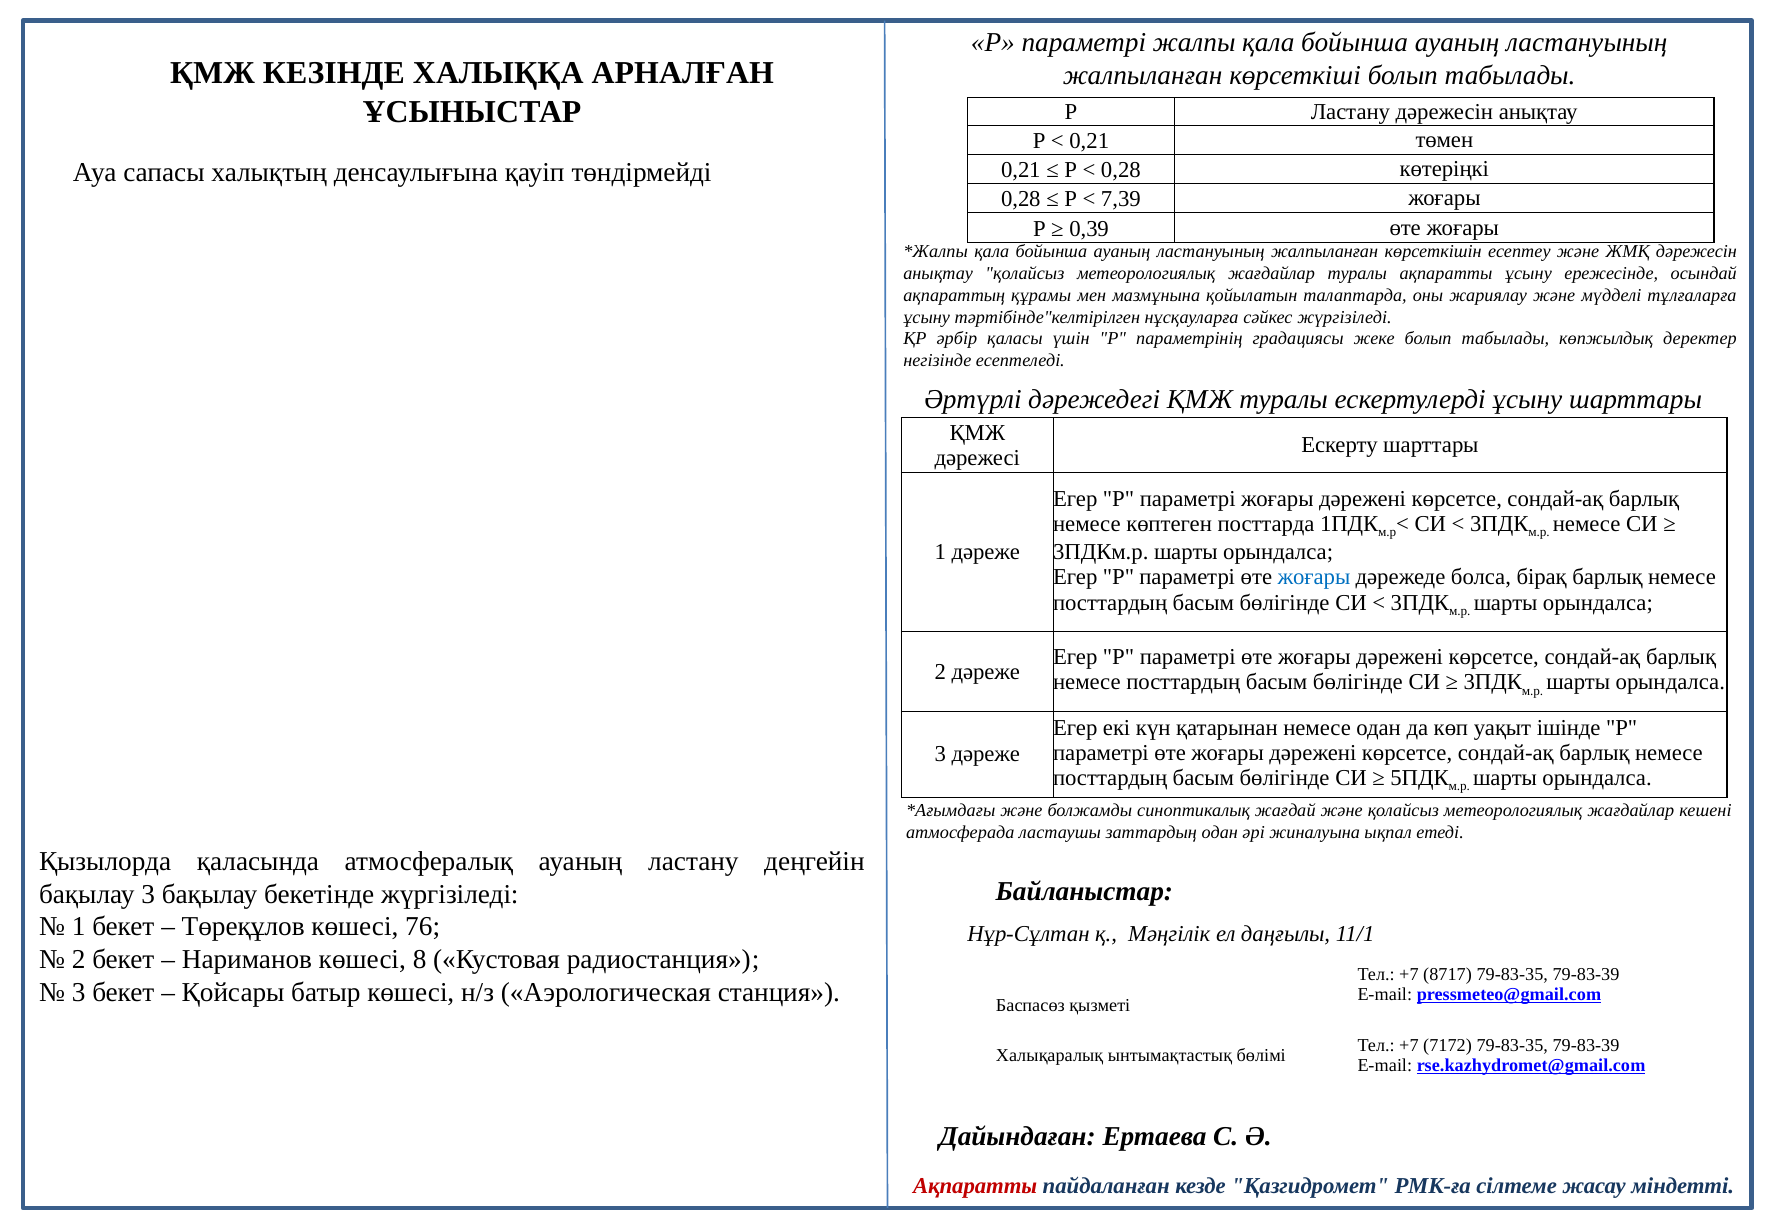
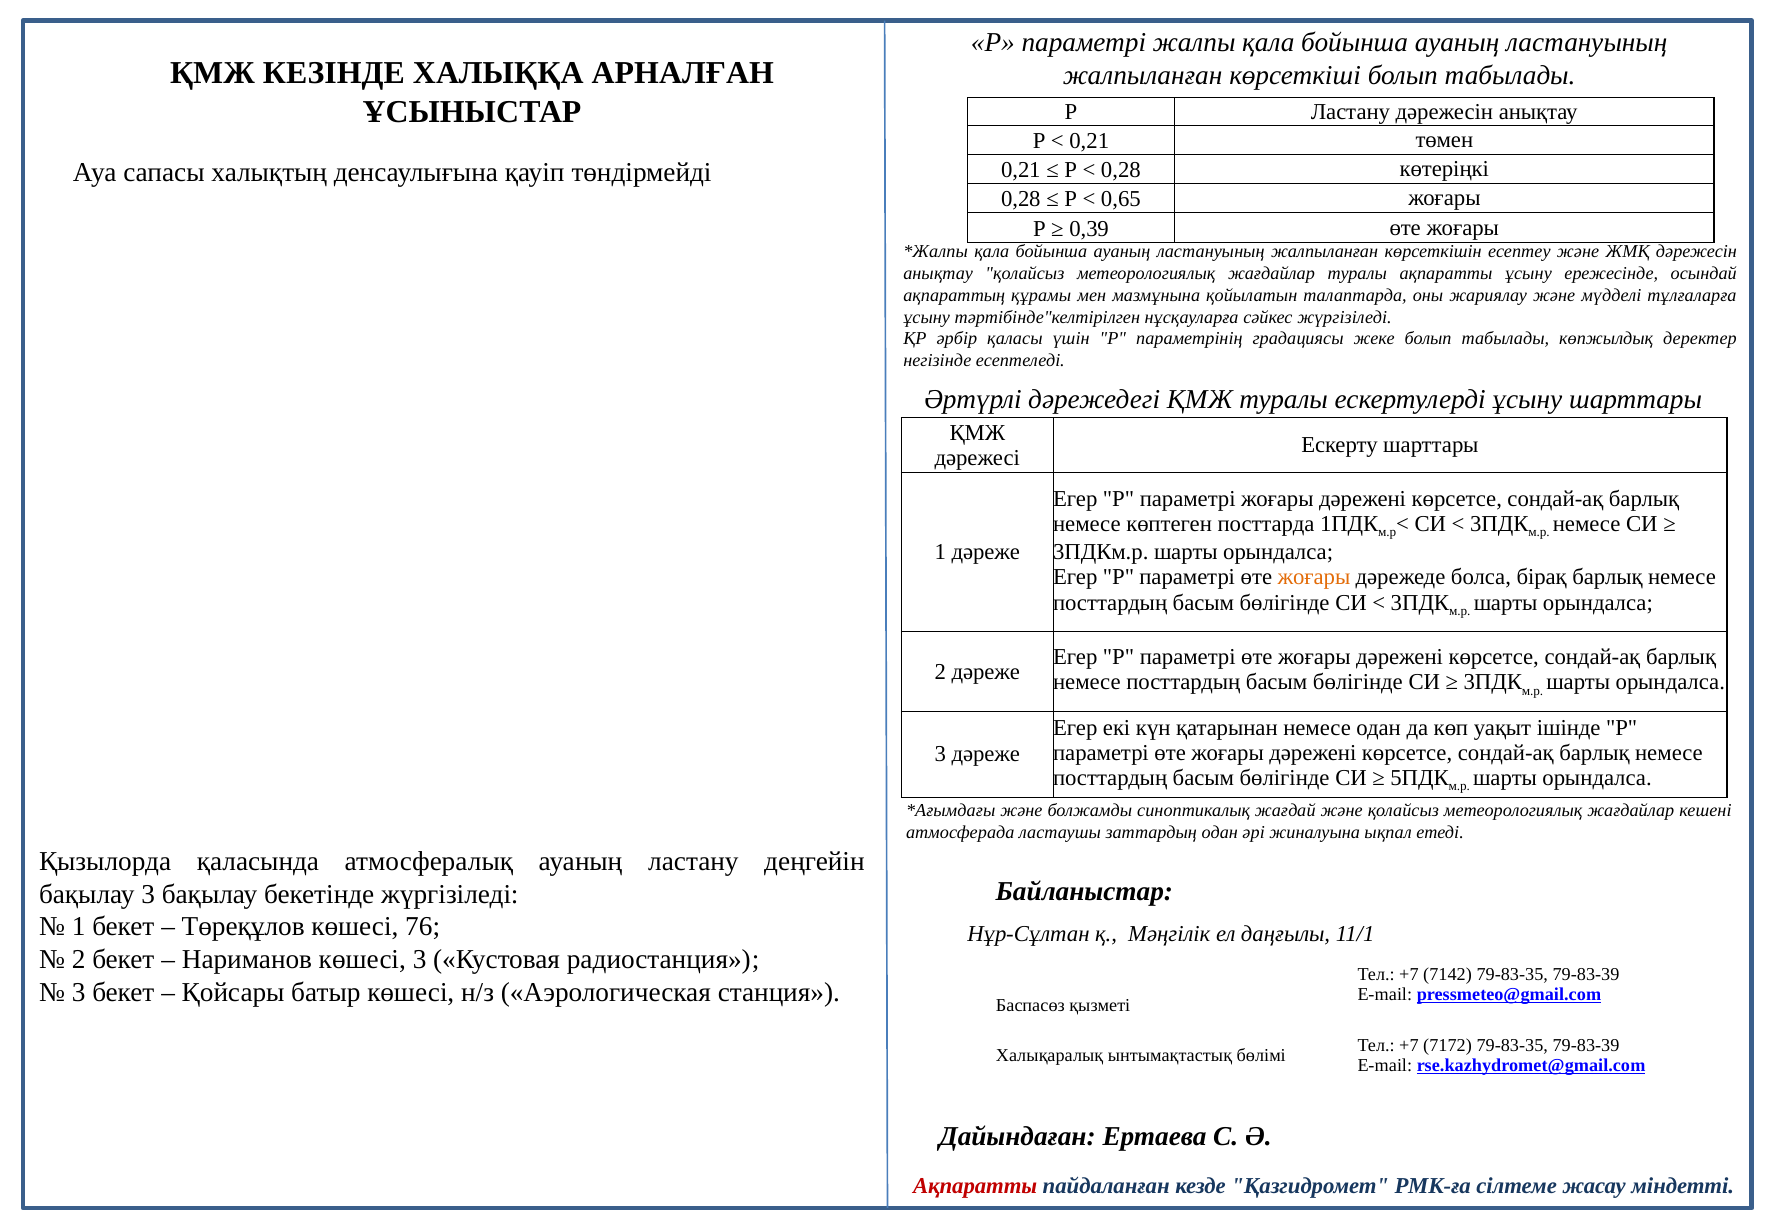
7,39: 7,39 -> 0,65 (1121, 199)
жоғары colour: blue -> orange (1314, 577)
көшесі 8: 8 -> 3 (420, 959)
8717: 8717 -> 7142 (1448, 975)
